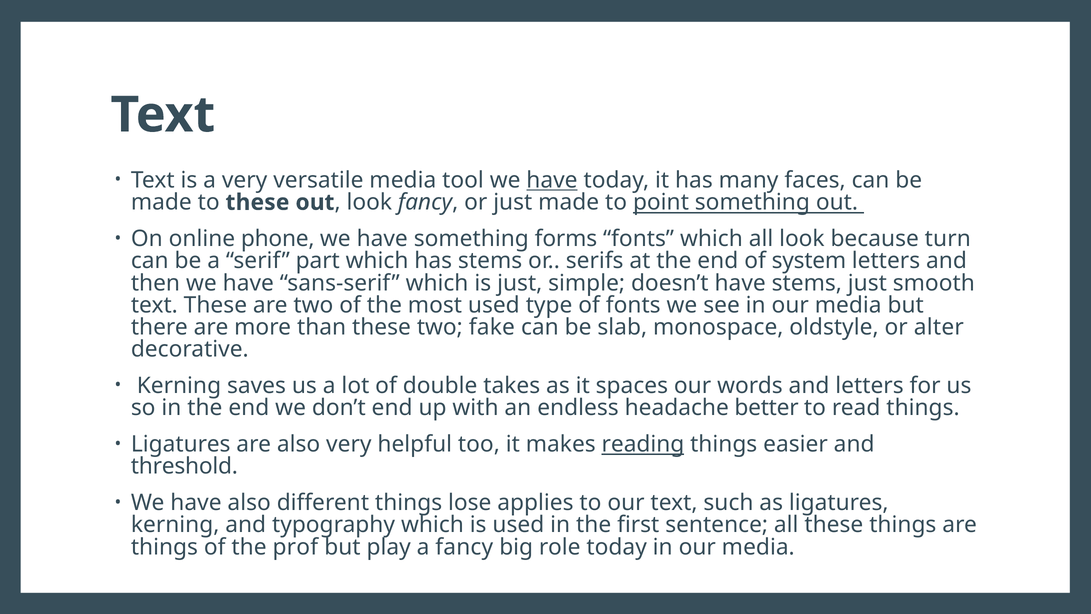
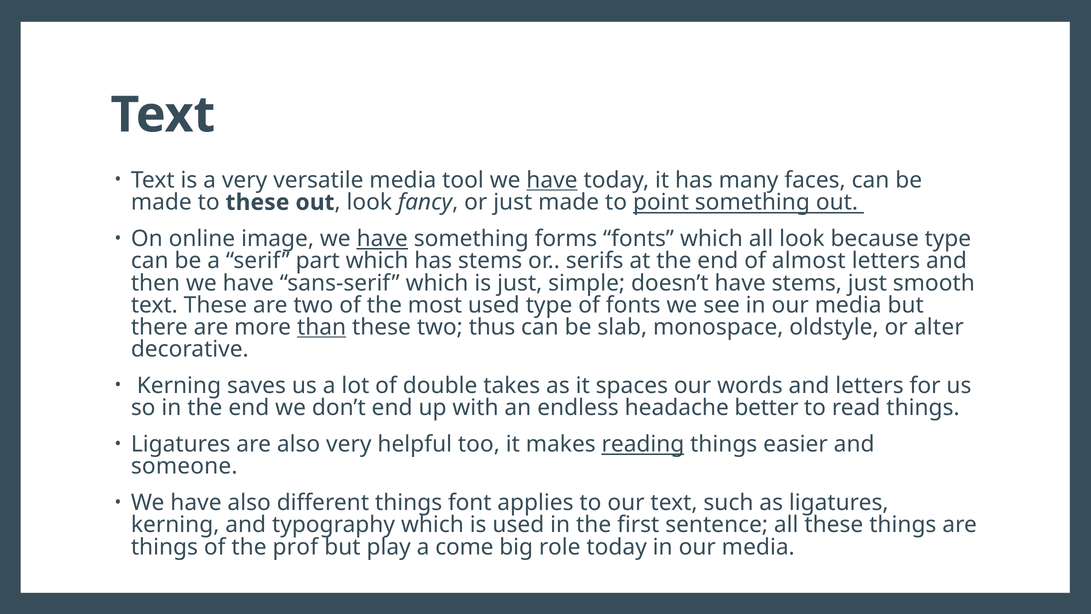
phone: phone -> image (278, 239)
have underline: none -> present (382, 239)
because turn: turn -> type (948, 239)
system: system -> almost (809, 261)
than underline: none -> present (322, 327)
fake: fake -> thus (492, 327)
threshold: threshold -> someone (184, 466)
lose: lose -> font (470, 503)
a fancy: fancy -> come (464, 547)
